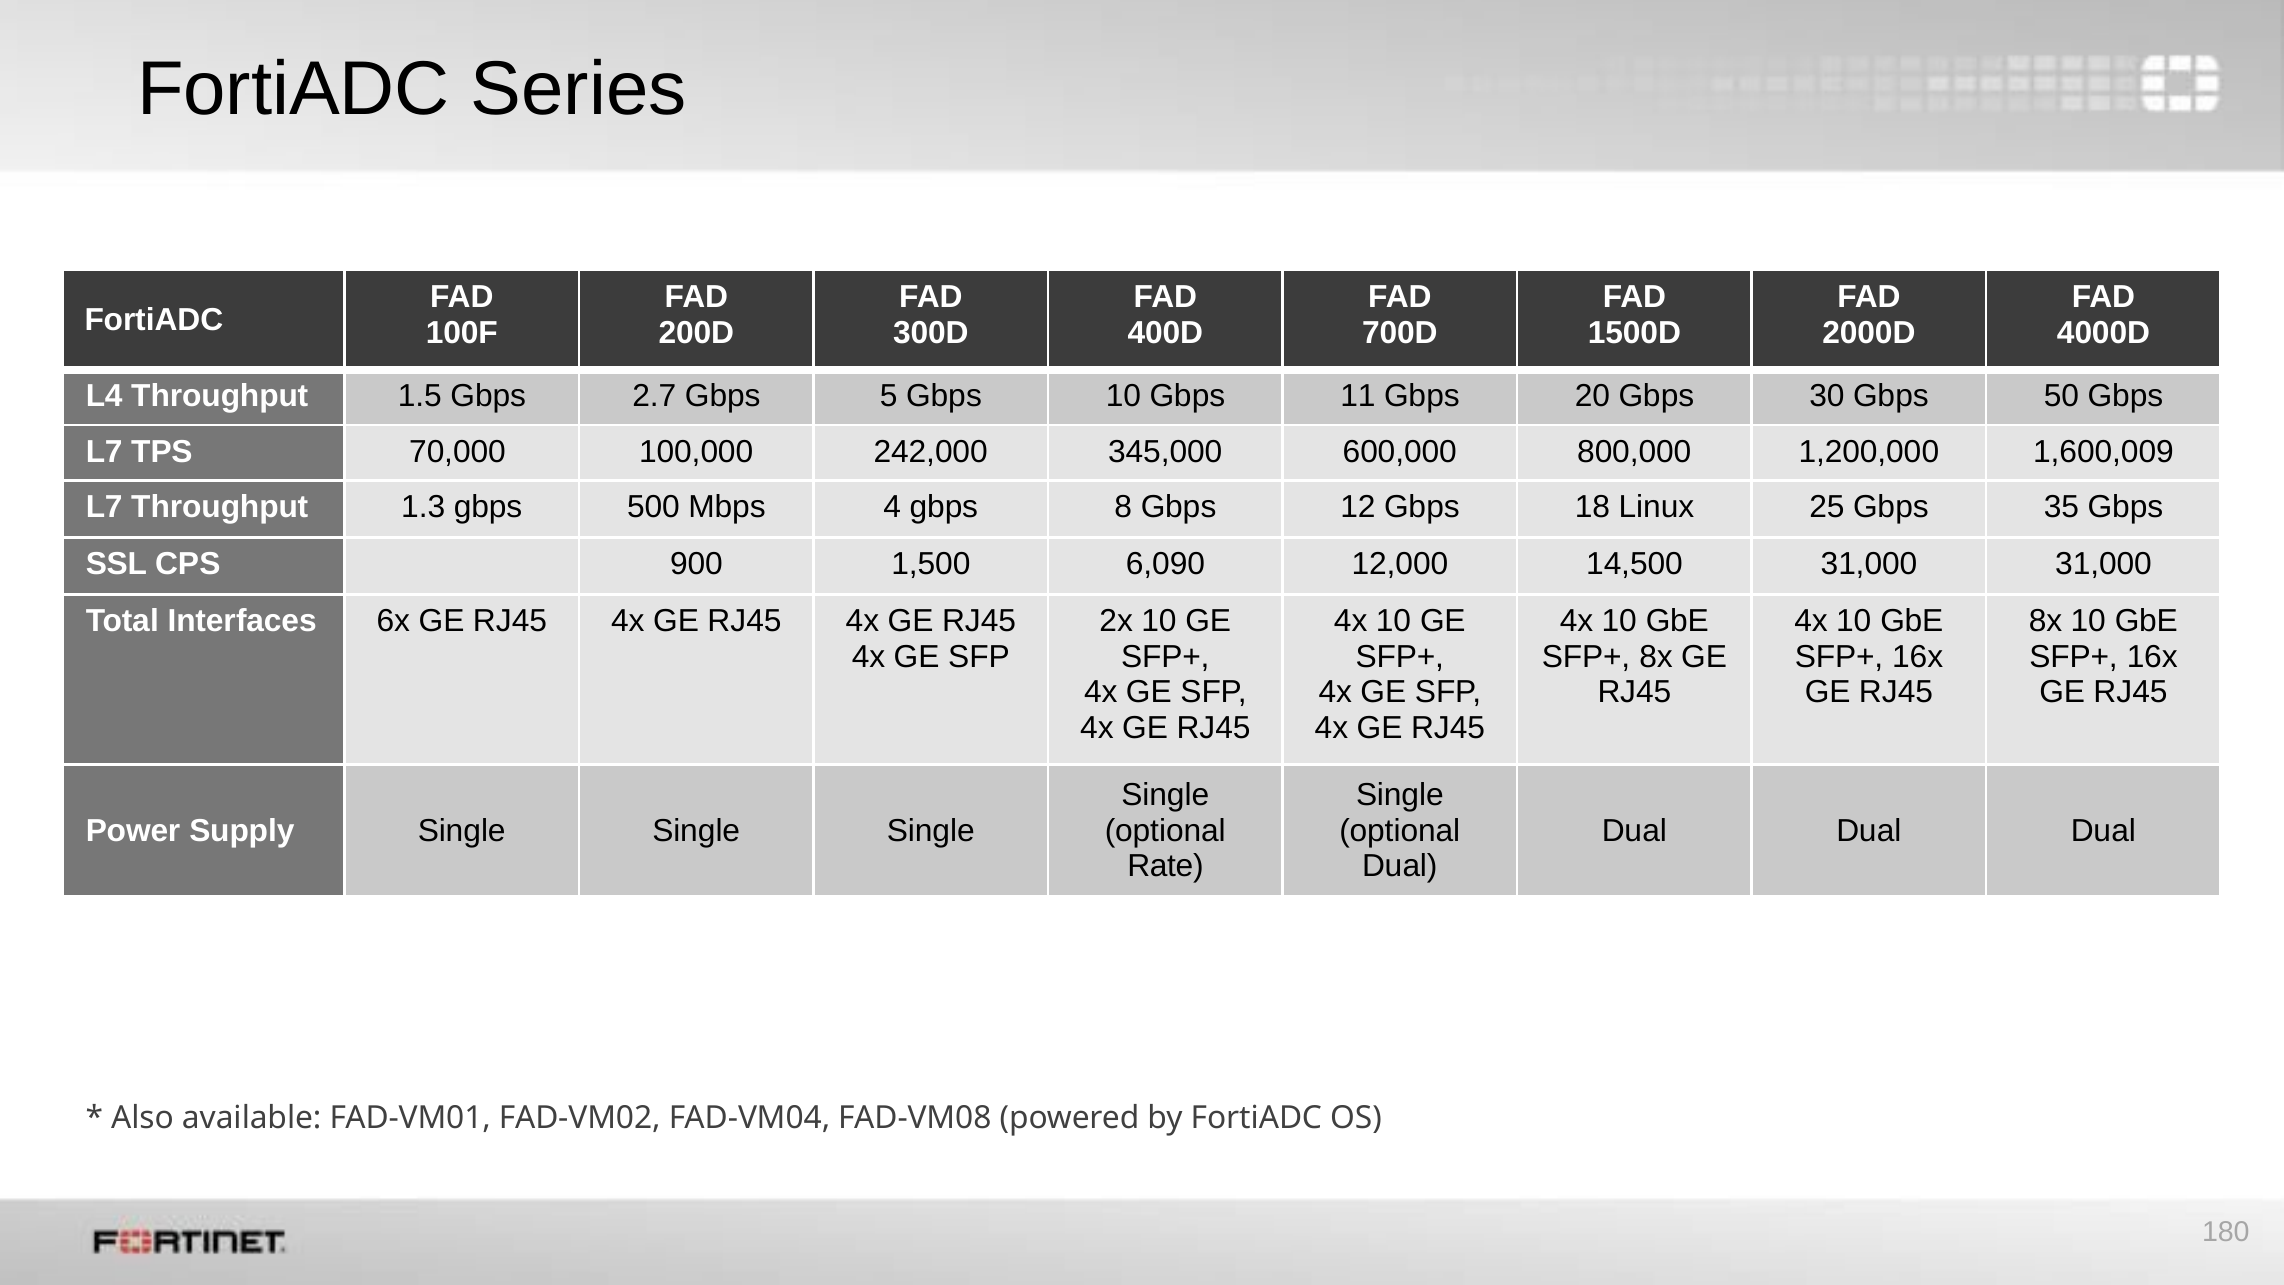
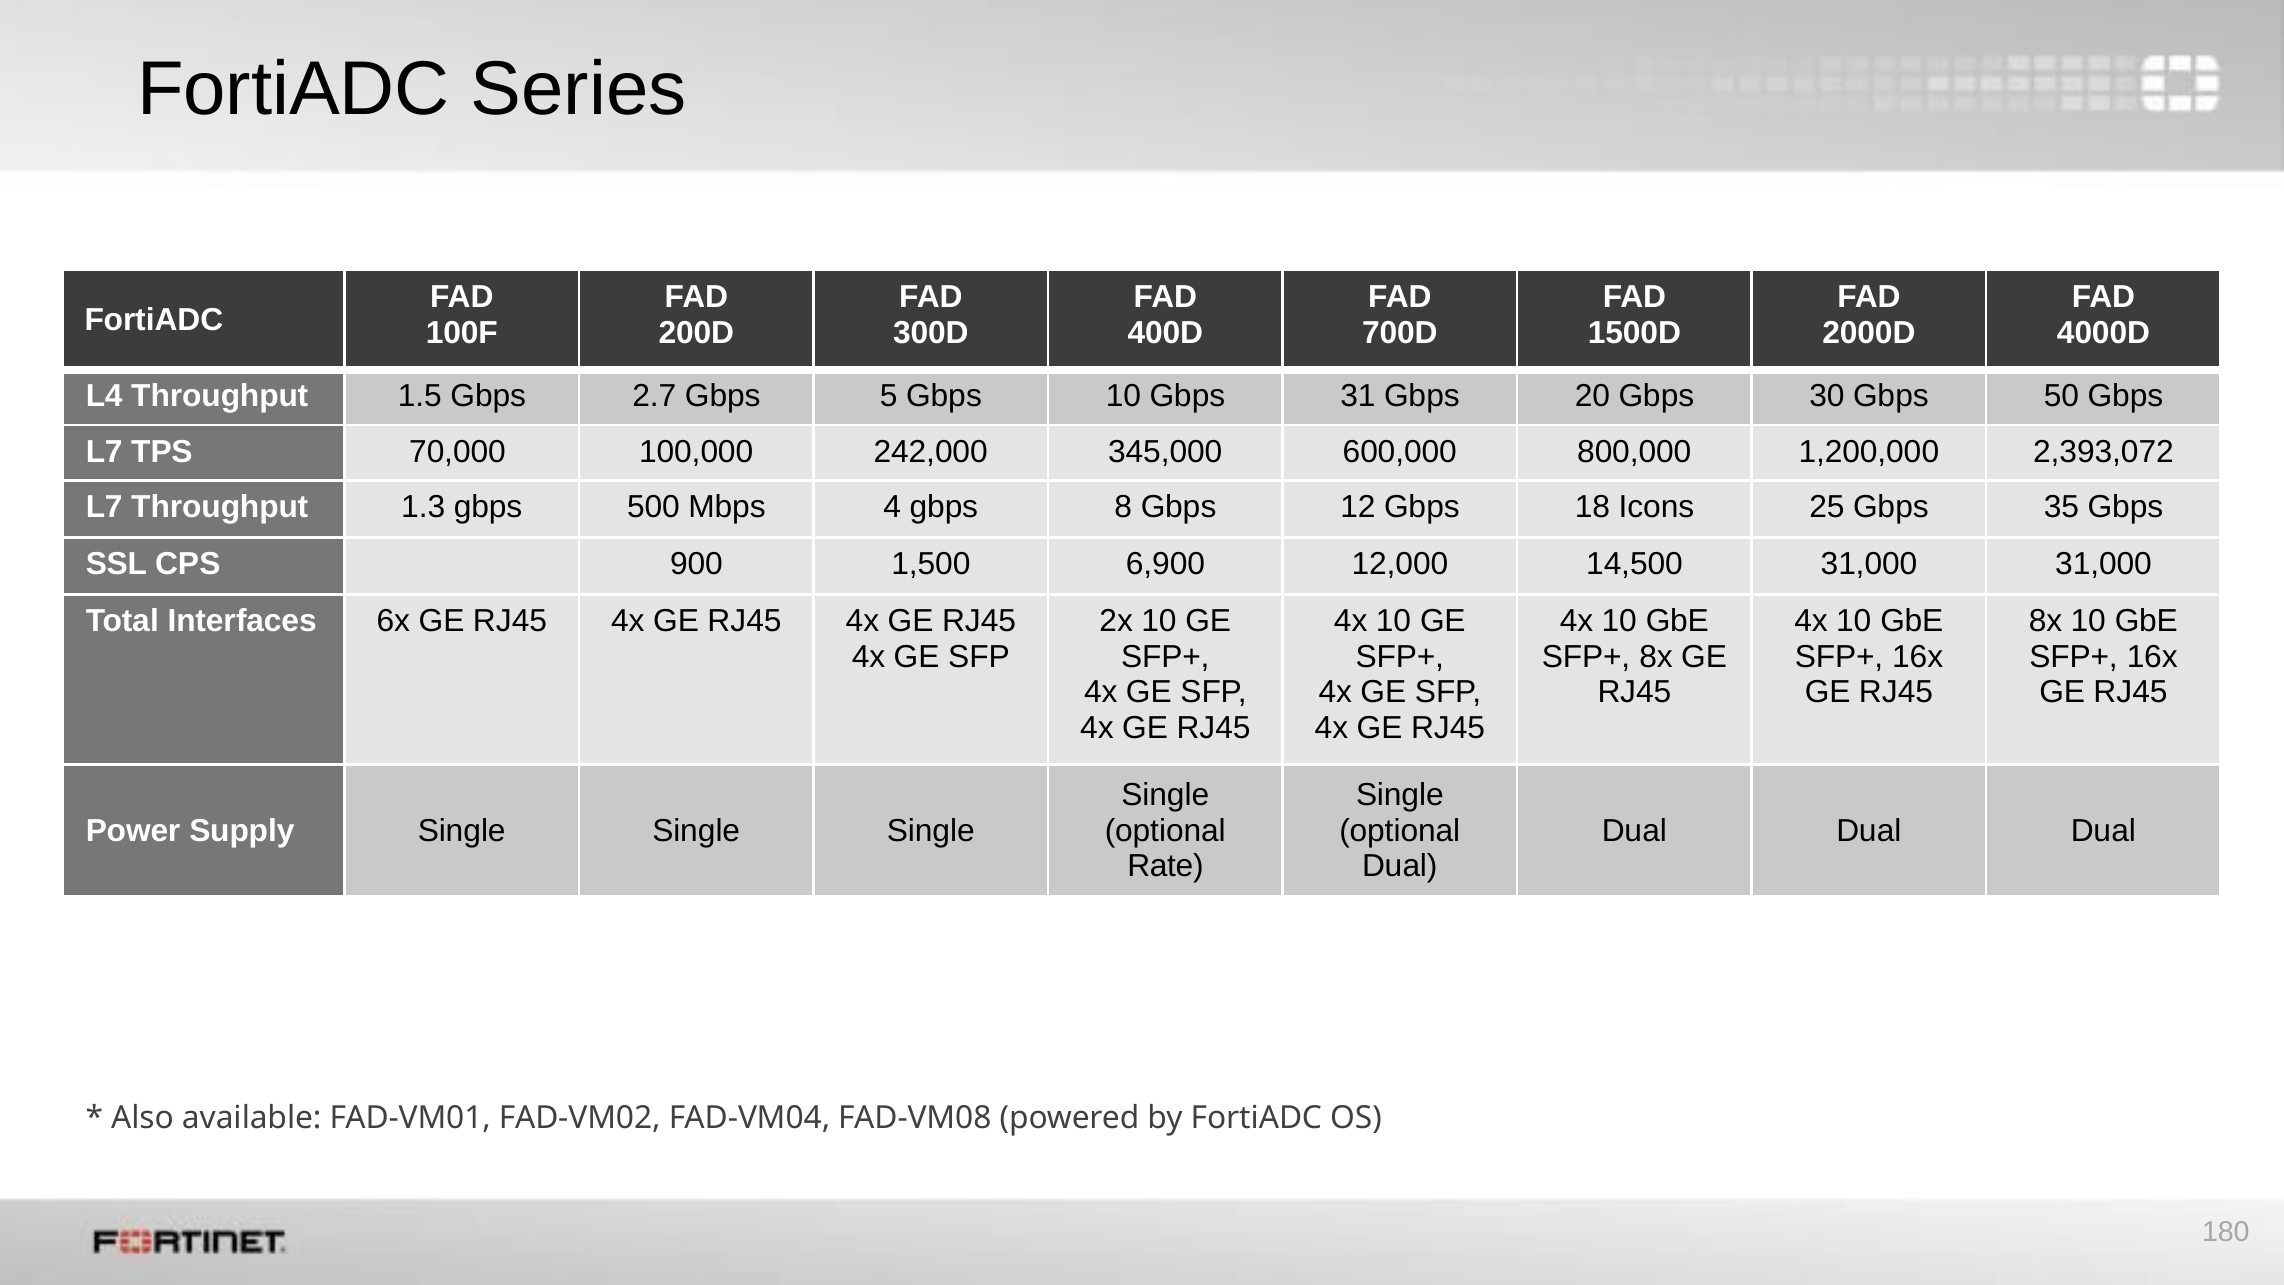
11: 11 -> 31 (1358, 396)
1,600,009: 1,600,009 -> 2,393,072 (2103, 452)
Linux: Linux -> Icons (1656, 507)
6,090: 6,090 -> 6,900 (1165, 564)
